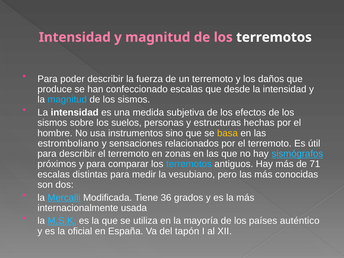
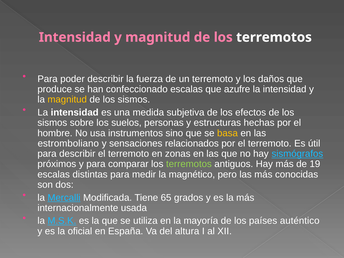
desde: desde -> azufre (237, 89)
magnitud colour: light blue -> yellow (67, 100)
terremotos colour: light blue -> light green (189, 164)
71: 71 -> 19 (315, 164)
vesubiano: vesubiano -> magnético (192, 174)
36: 36 -> 65 (166, 198)
tapón: tapón -> altura (187, 231)
